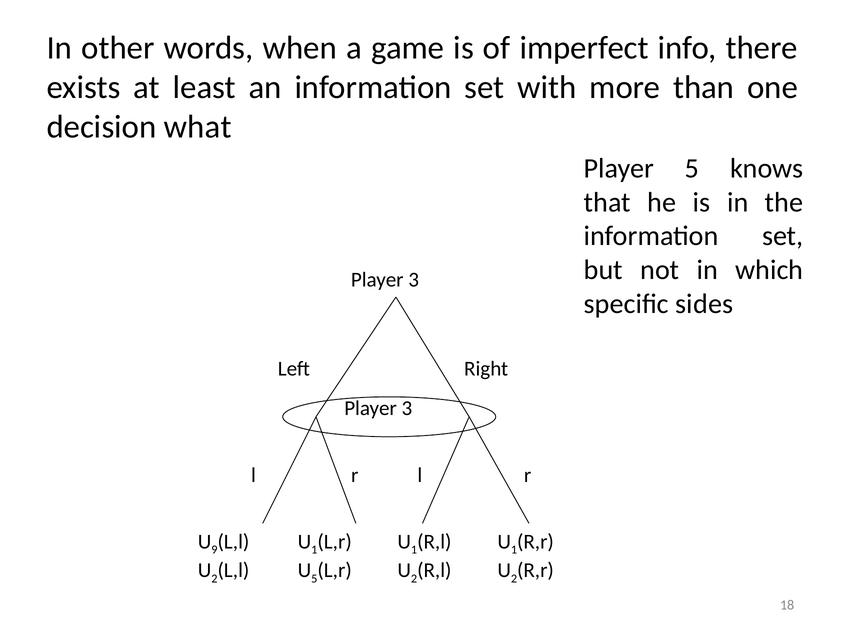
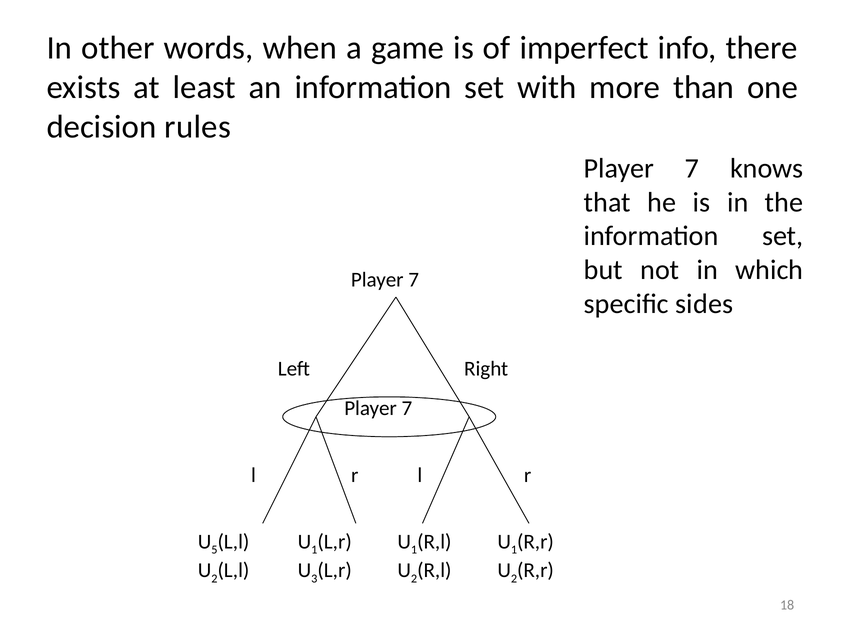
what: what -> rules (198, 127)
5: 5 -> 7 (692, 168)
3: 3 -> 7 (414, 280)
3: 3 -> 7 (407, 408)
9: 9 -> 5 (214, 550)
5: 5 -> 3 (314, 578)
